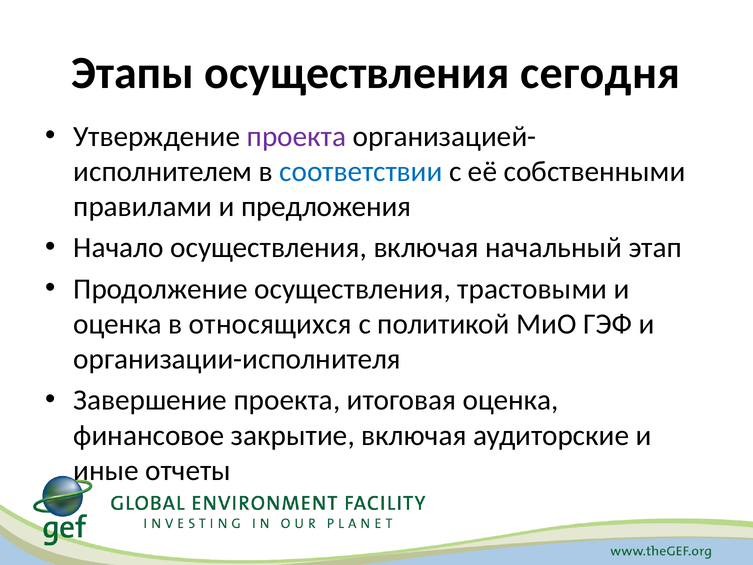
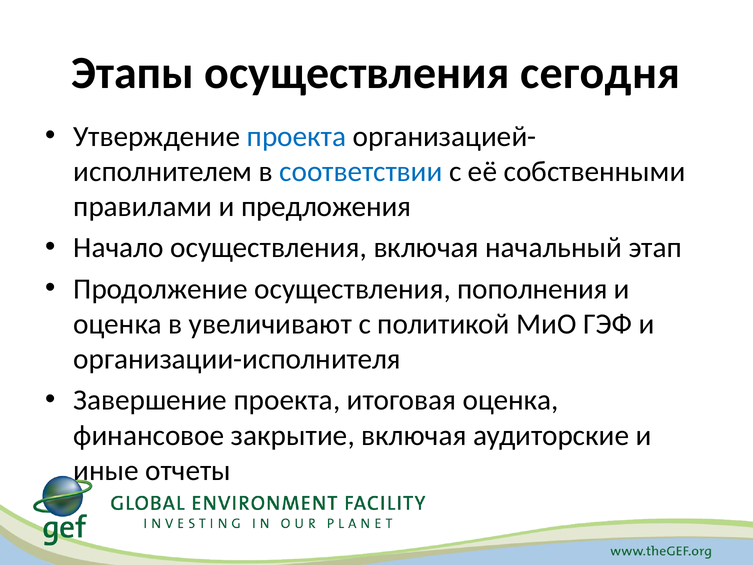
проекта colour: purple -> blue (297, 136)
трастовыми: трастовыми -> пополнения (532, 289)
относящихся: относящихся -> увеличивают (270, 324)
